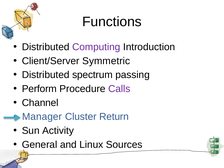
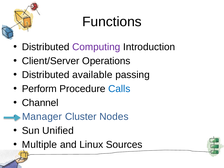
Symmetric: Symmetric -> Operations (106, 61)
spectrum: spectrum -> available (92, 75)
Calls colour: purple -> blue (119, 89)
Return: Return -> Nodes (114, 117)
Activity: Activity -> Unified (58, 131)
General: General -> Multiple (39, 145)
